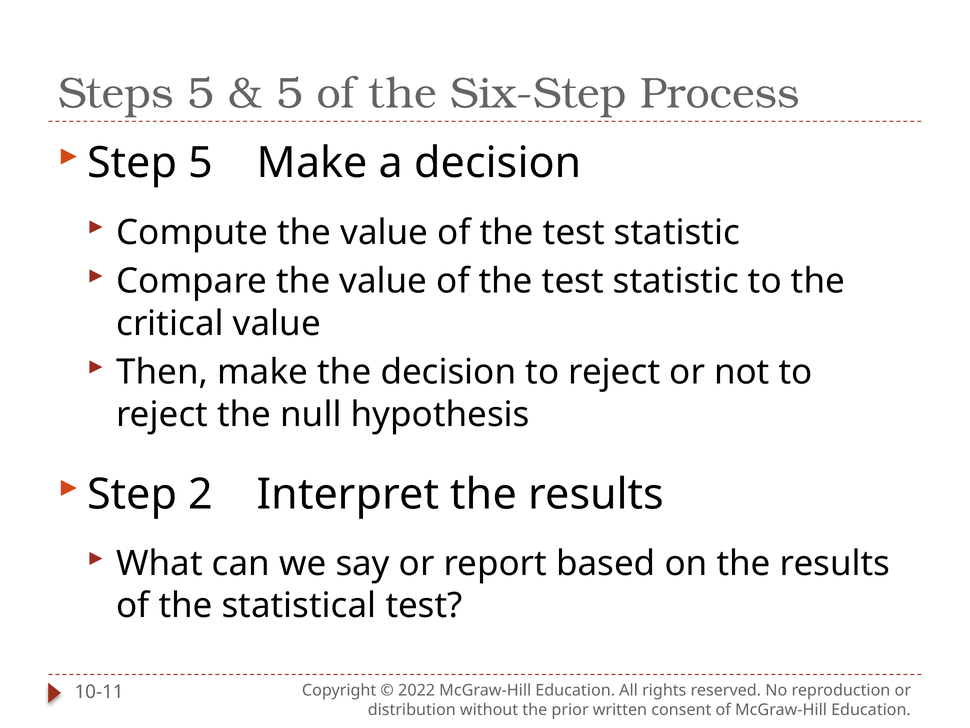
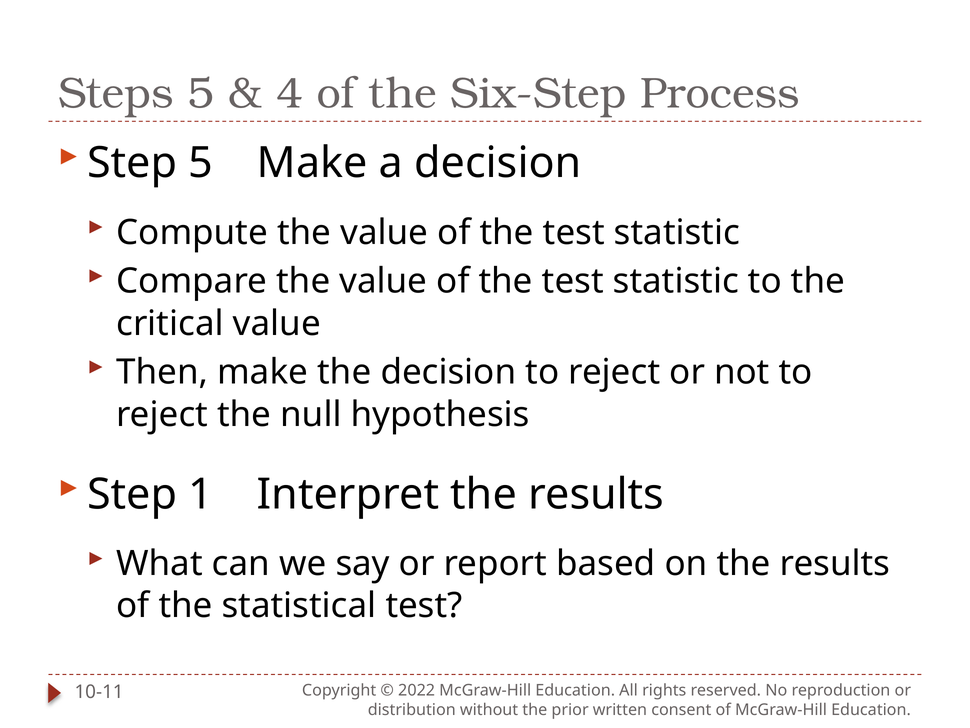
5: 5 -> 4 (290, 94)
2: 2 -> 1 (201, 494)
